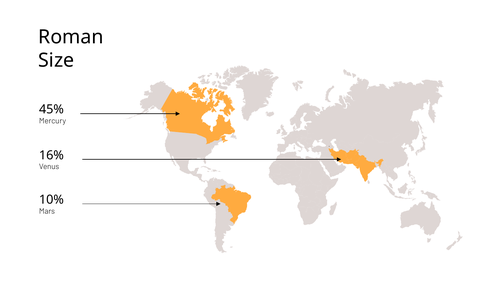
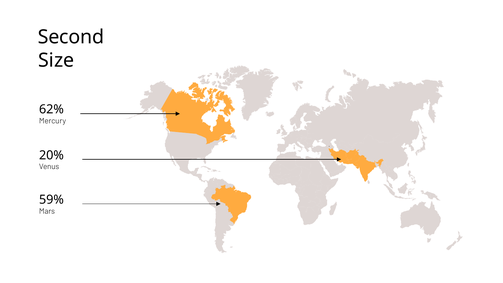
Roman: Roman -> Second (71, 37)
45%: 45% -> 62% (51, 109)
16%: 16% -> 20% (51, 155)
10%: 10% -> 59% (51, 200)
